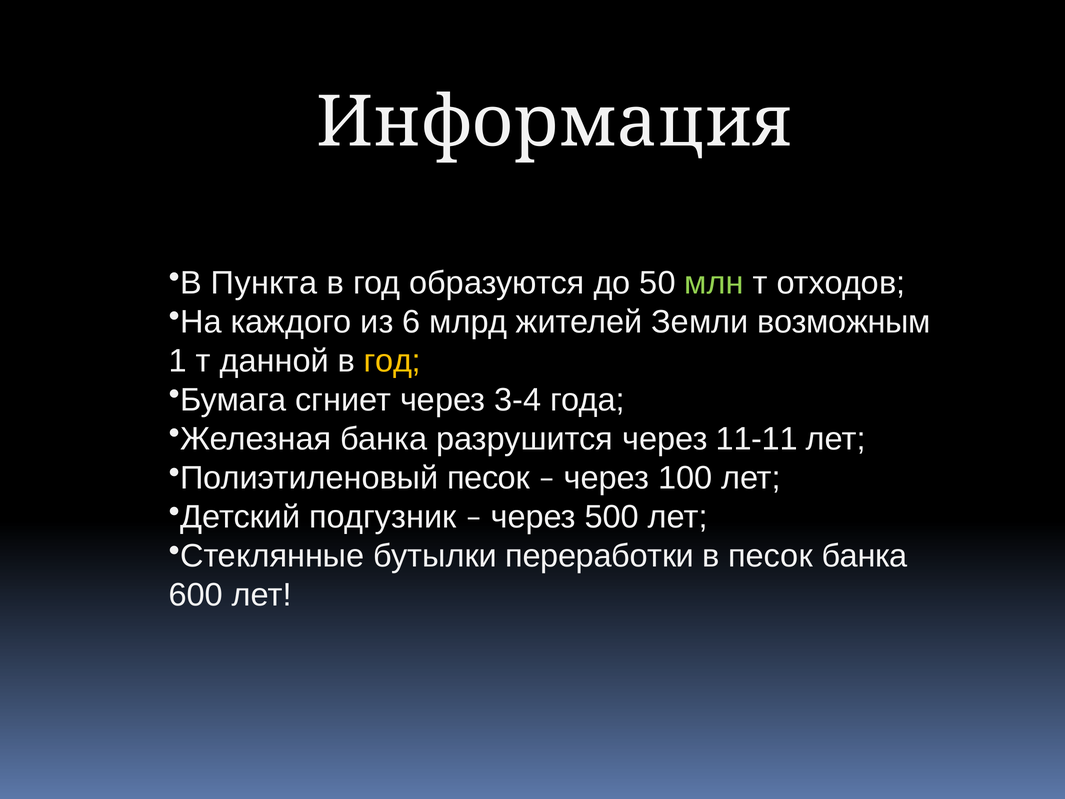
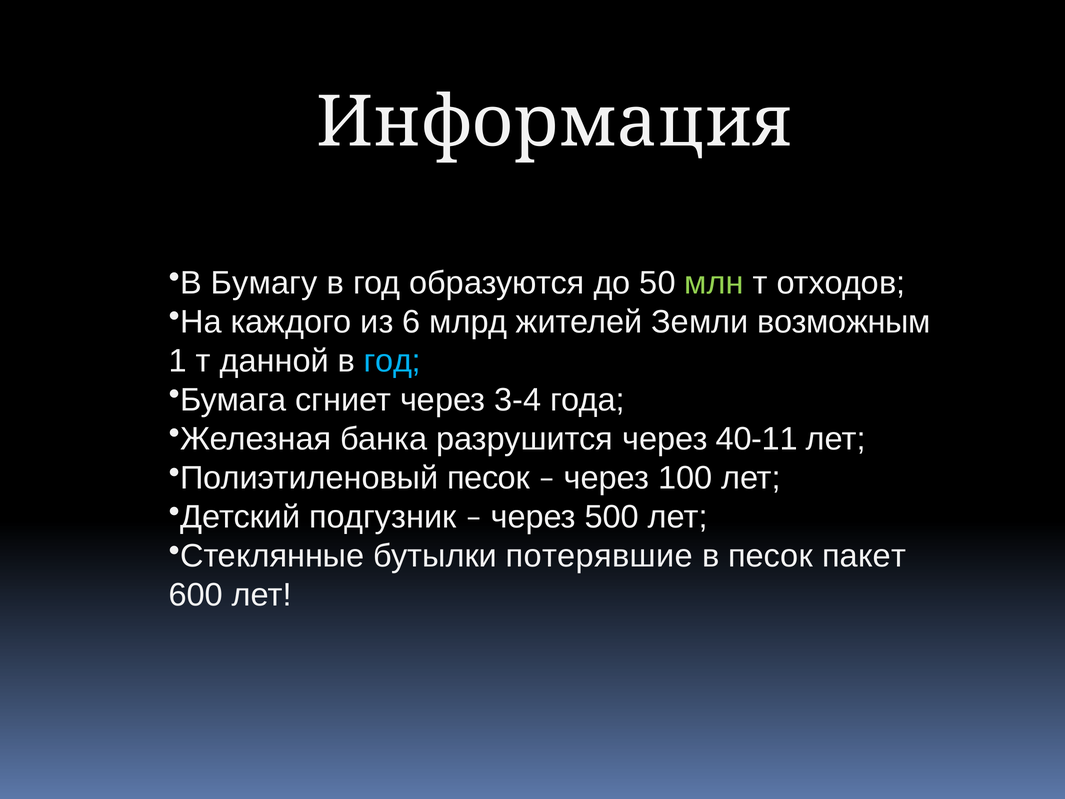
Пункта: Пункта -> Бумагу (264, 283)
год colour: yellow -> light blue (392, 361)
11-11: 11-11 -> 40-11 (757, 439)
переработки: переработки -> потерявшие (599, 556)
песок банка: банка -> пакет (864, 556)
